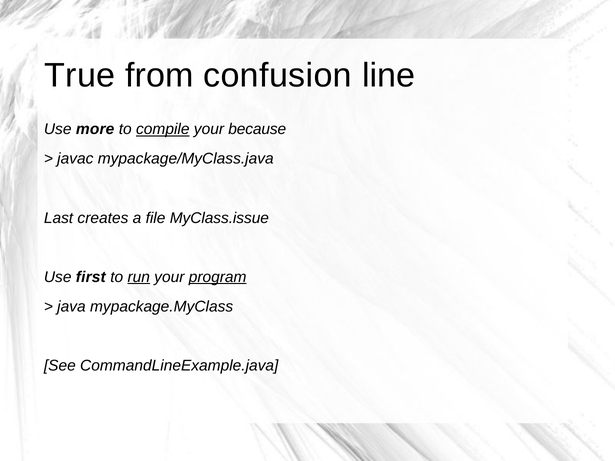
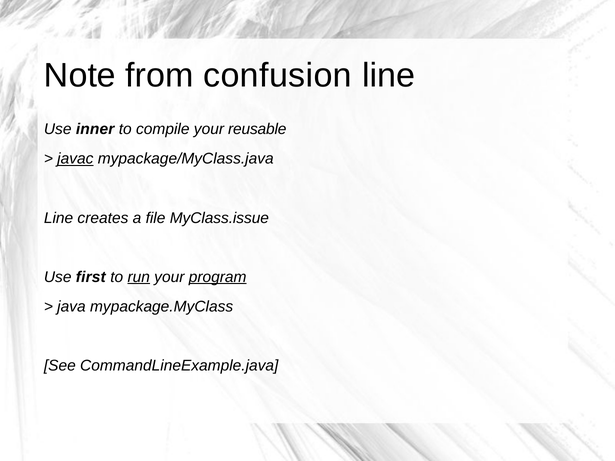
True: True -> Note (80, 75)
more: more -> inner (95, 129)
compile underline: present -> none (163, 129)
because: because -> reusable (257, 129)
javac underline: none -> present (75, 159)
Last: Last -> Line (59, 218)
